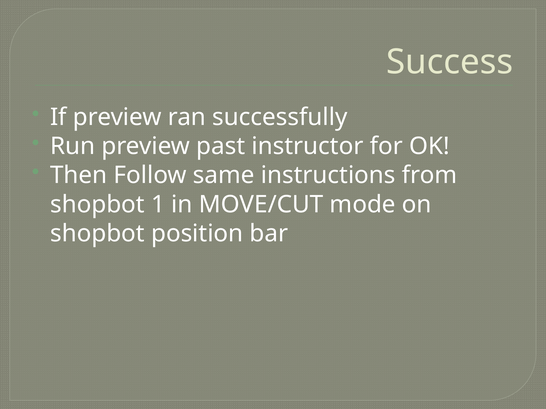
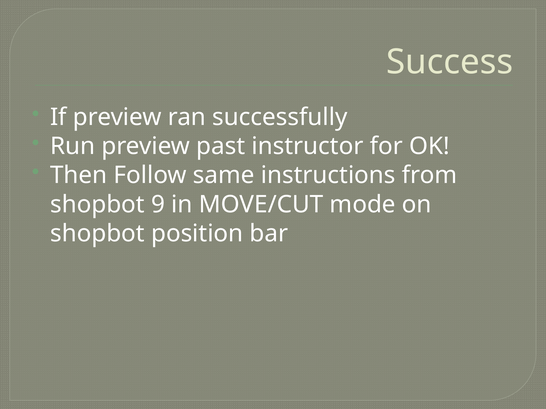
1: 1 -> 9 (158, 205)
